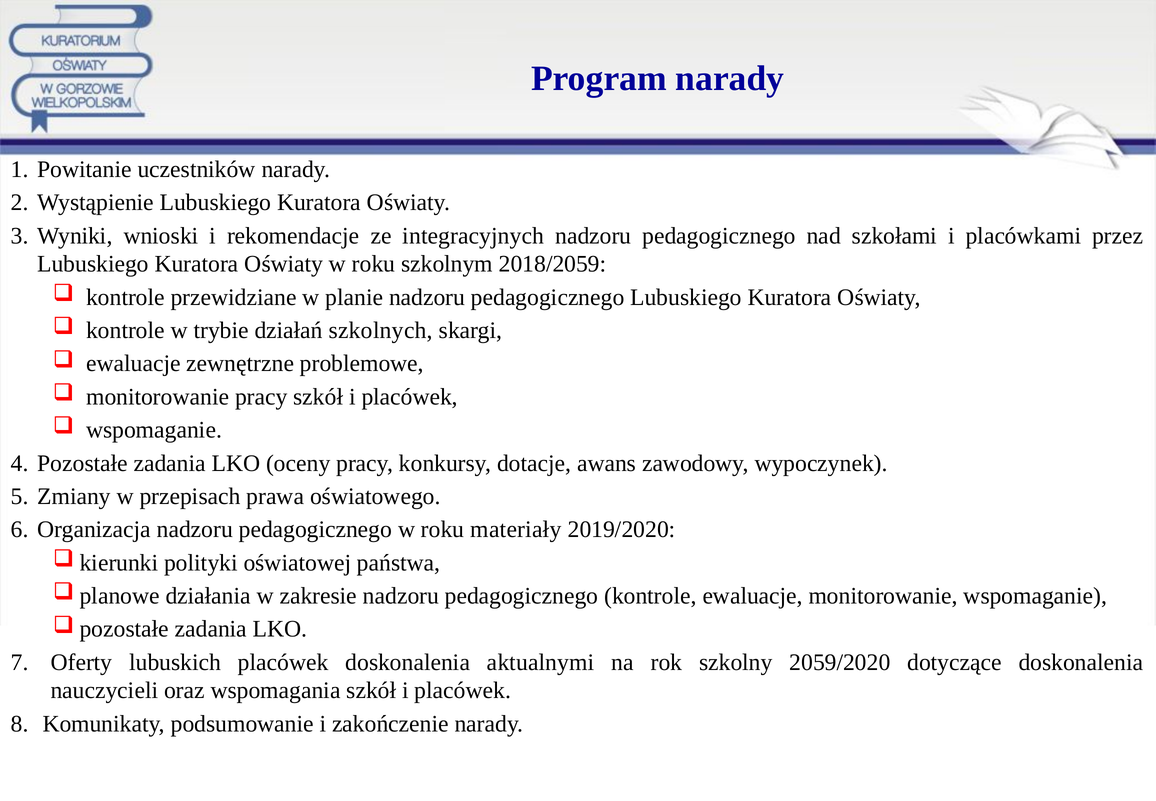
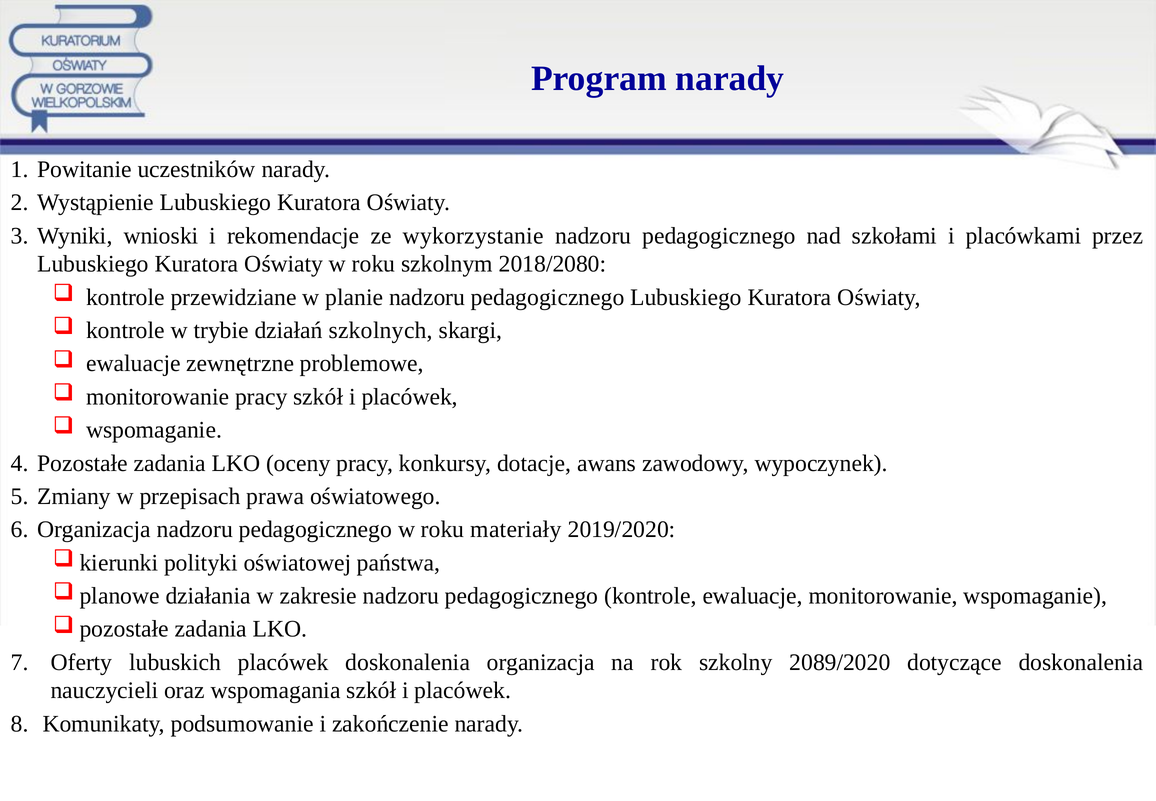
integracyjnych: integracyjnych -> wykorzystanie (473, 236)
2018/2059: 2018/2059 -> 2018/2080 (553, 264)
doskonalenia aktualnymi: aktualnymi -> organizacja (541, 662)
2059/2020: 2059/2020 -> 2089/2020 (840, 662)
